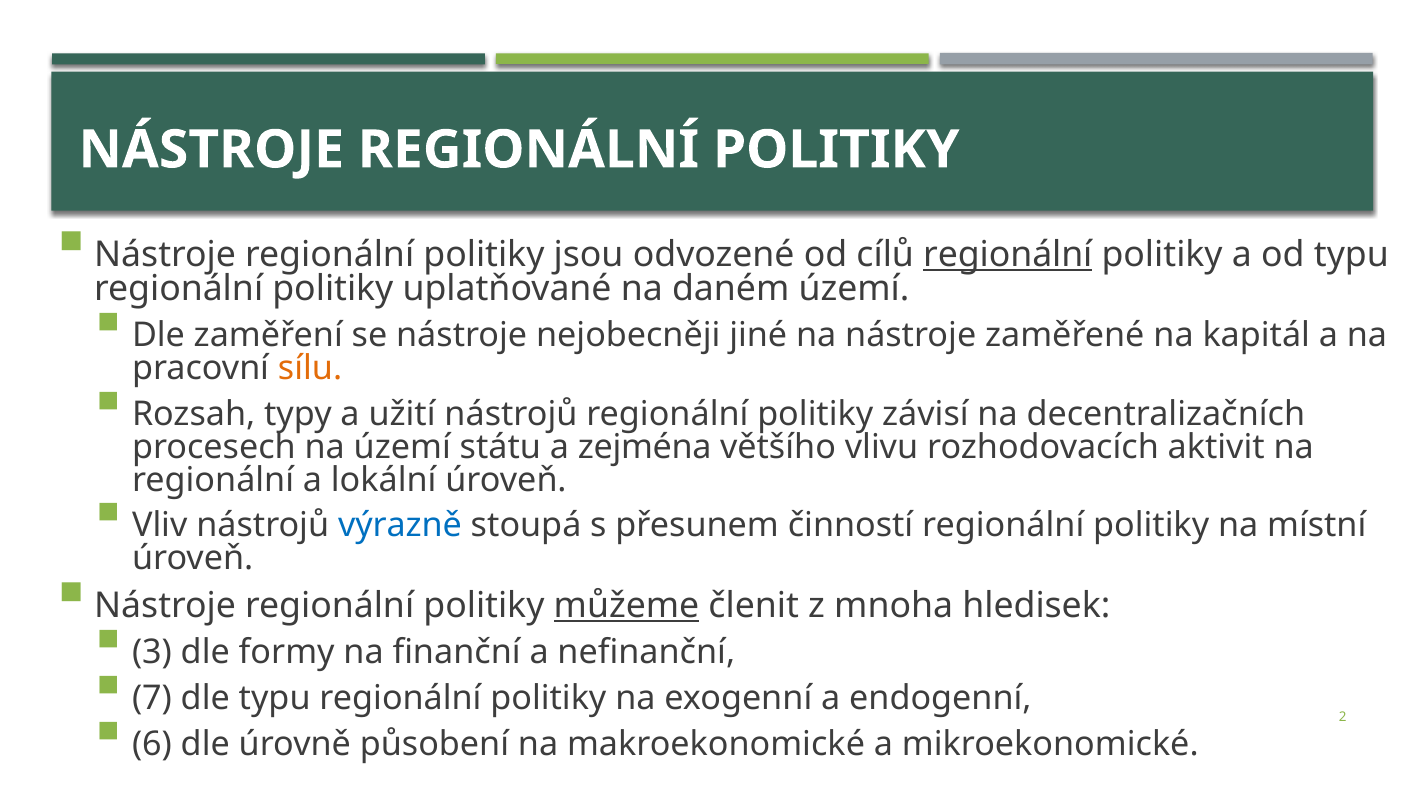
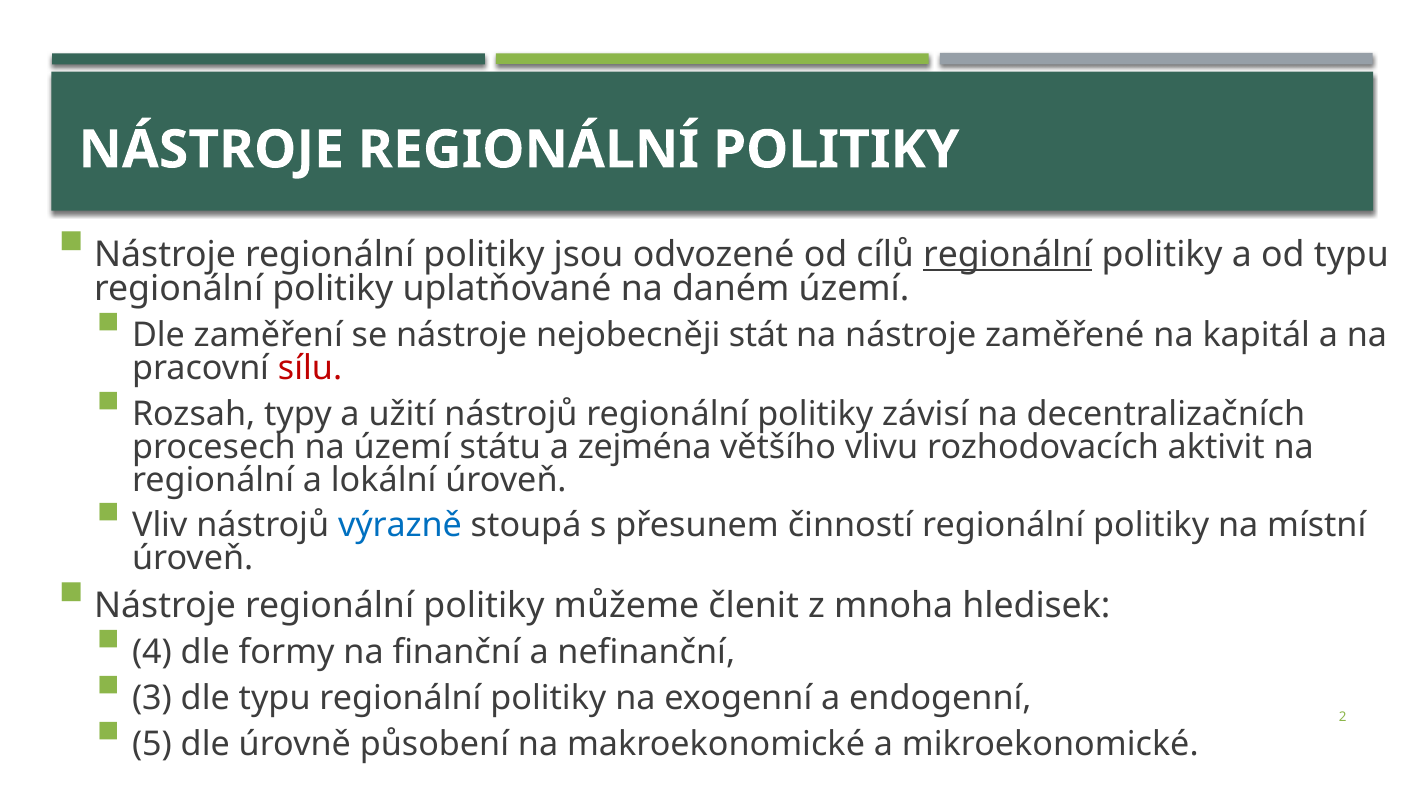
jiné: jiné -> stát (758, 336)
sílu colour: orange -> red (310, 369)
můžeme underline: present -> none (626, 606)
3: 3 -> 4 (152, 653)
7: 7 -> 3 (152, 699)
6: 6 -> 5 (152, 745)
